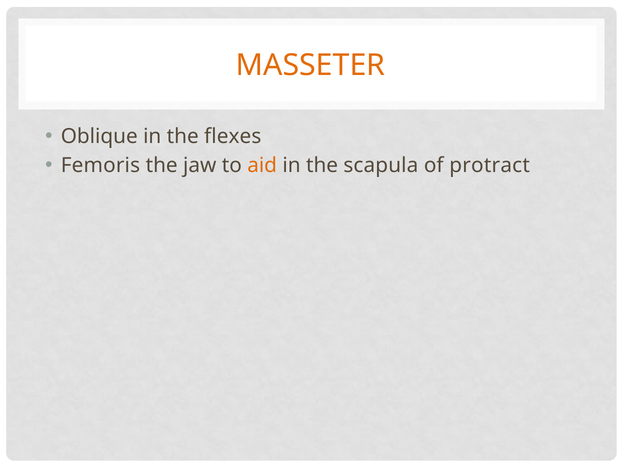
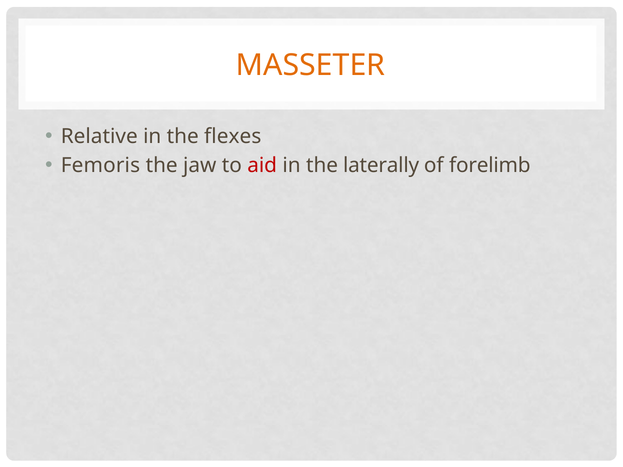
Oblique: Oblique -> Relative (99, 136)
aid colour: orange -> red (262, 165)
scapula: scapula -> laterally (381, 165)
protract: protract -> forelimb (490, 165)
